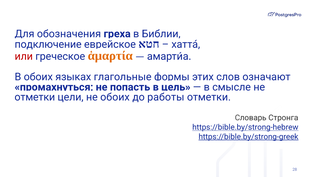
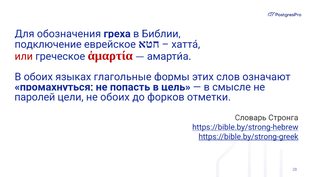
ἁμαρτία colour: orange -> red (110, 56)
отметки: отметки -> паролей (35, 97)
работы: работы -> форков (166, 97)
